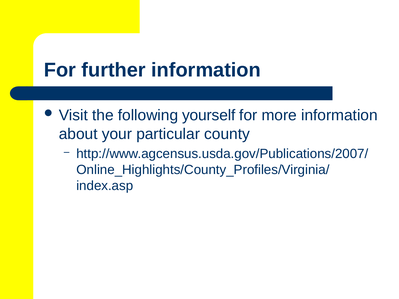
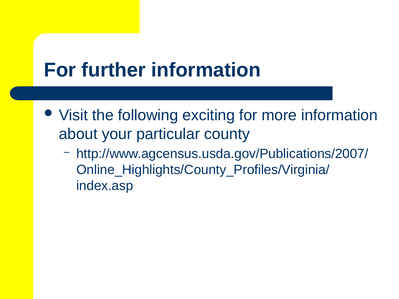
yourself: yourself -> exciting (209, 115)
